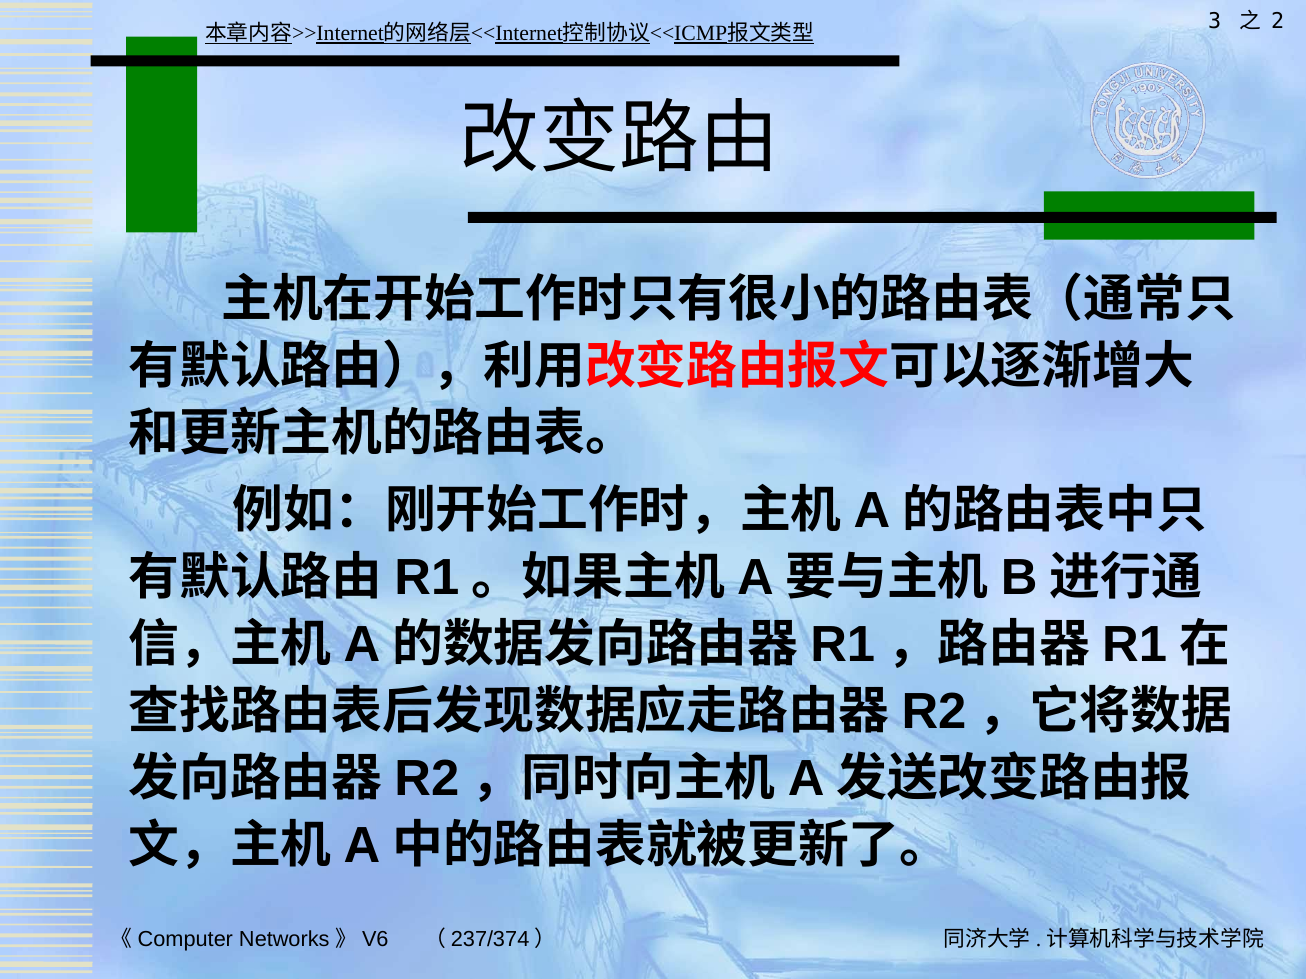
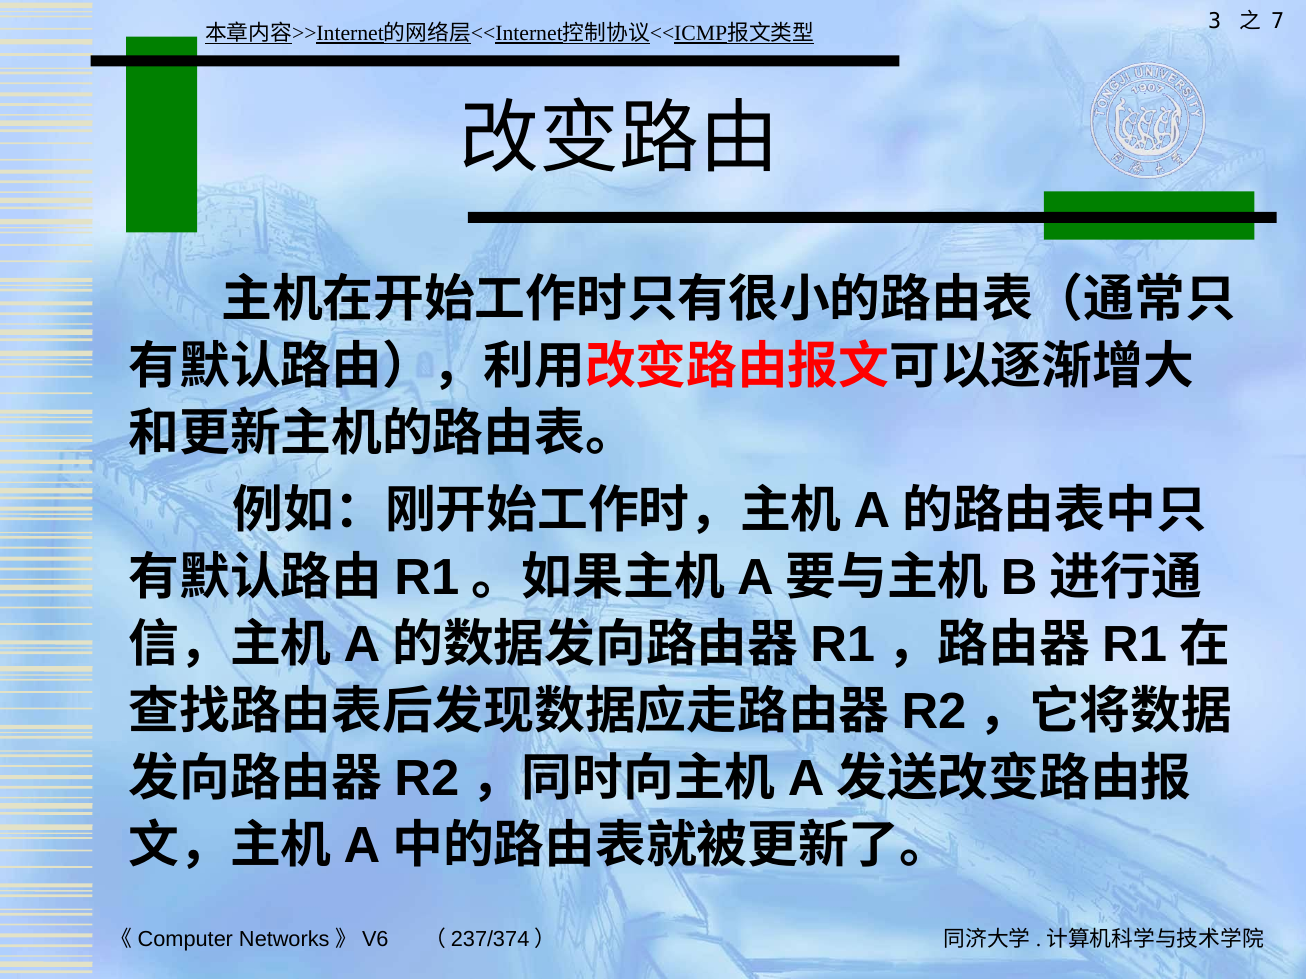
2: 2 -> 7 (1278, 21)
